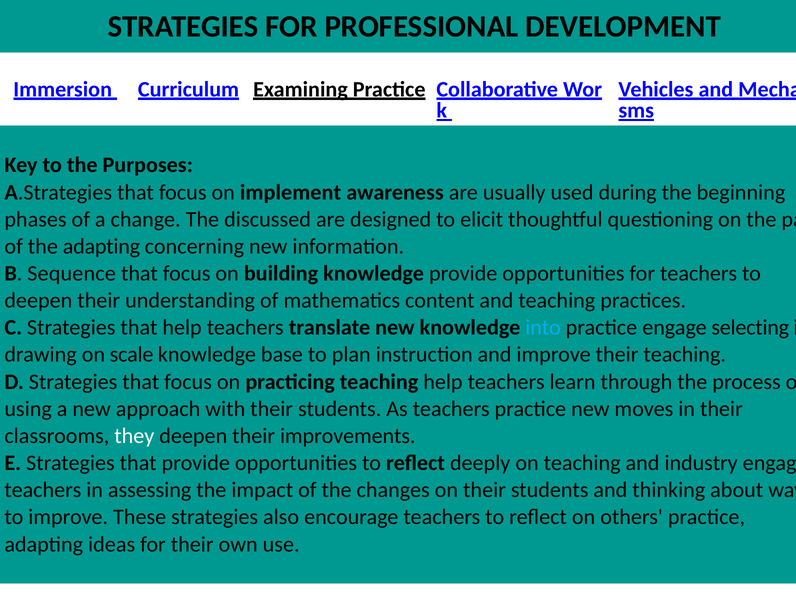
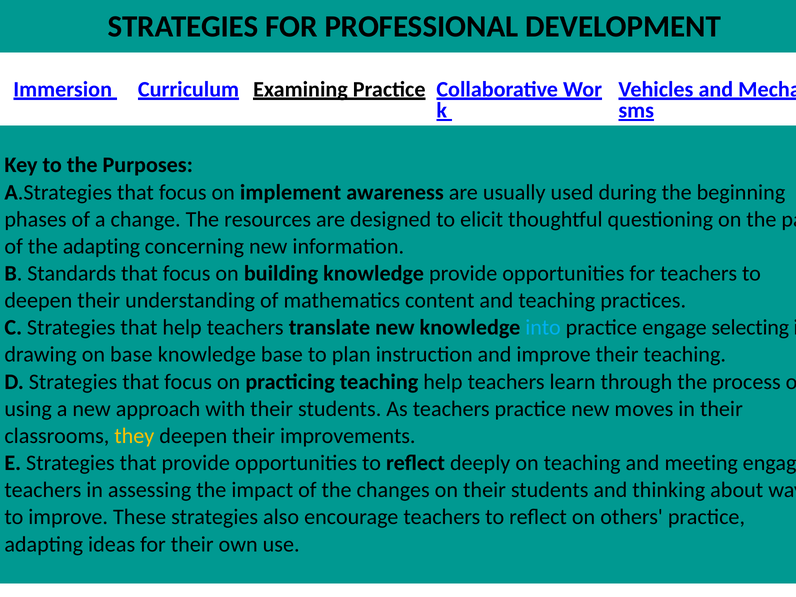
discussed: discussed -> resources (268, 219)
Sequence: Sequence -> Standards (72, 273)
on scale: scale -> base (131, 355)
they colour: white -> yellow (134, 436)
industry: industry -> meeting (701, 463)
